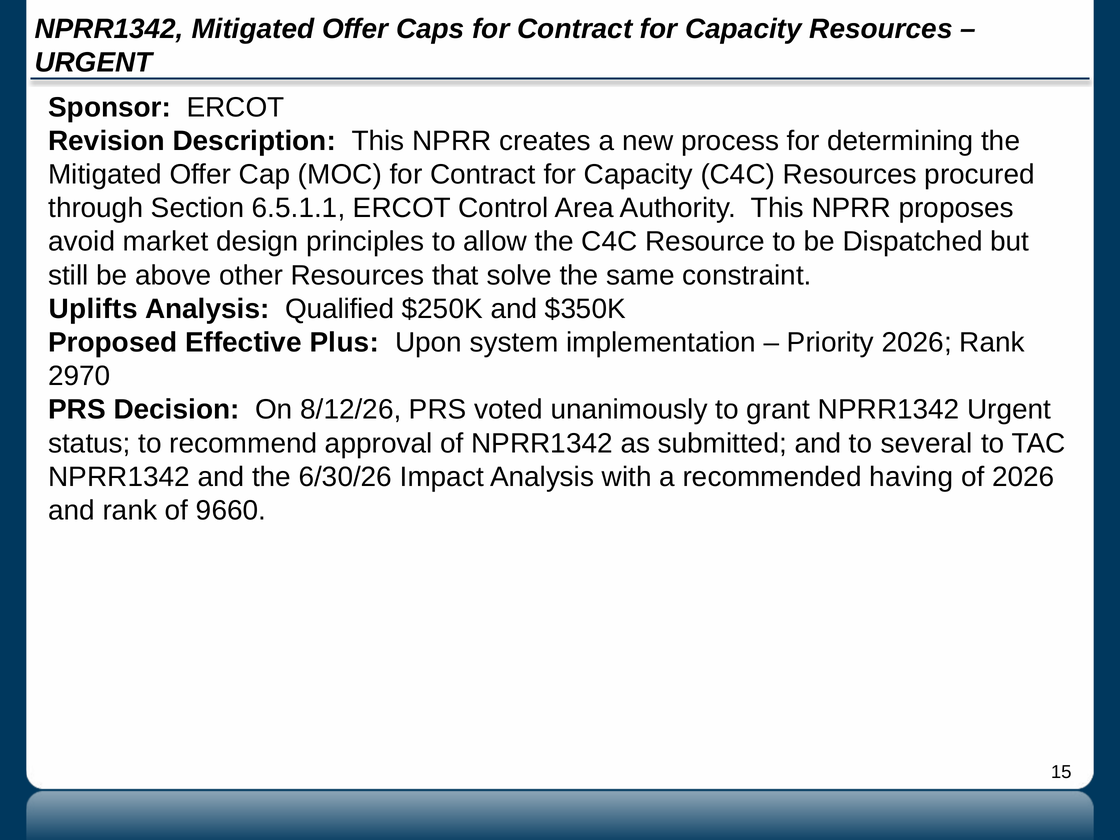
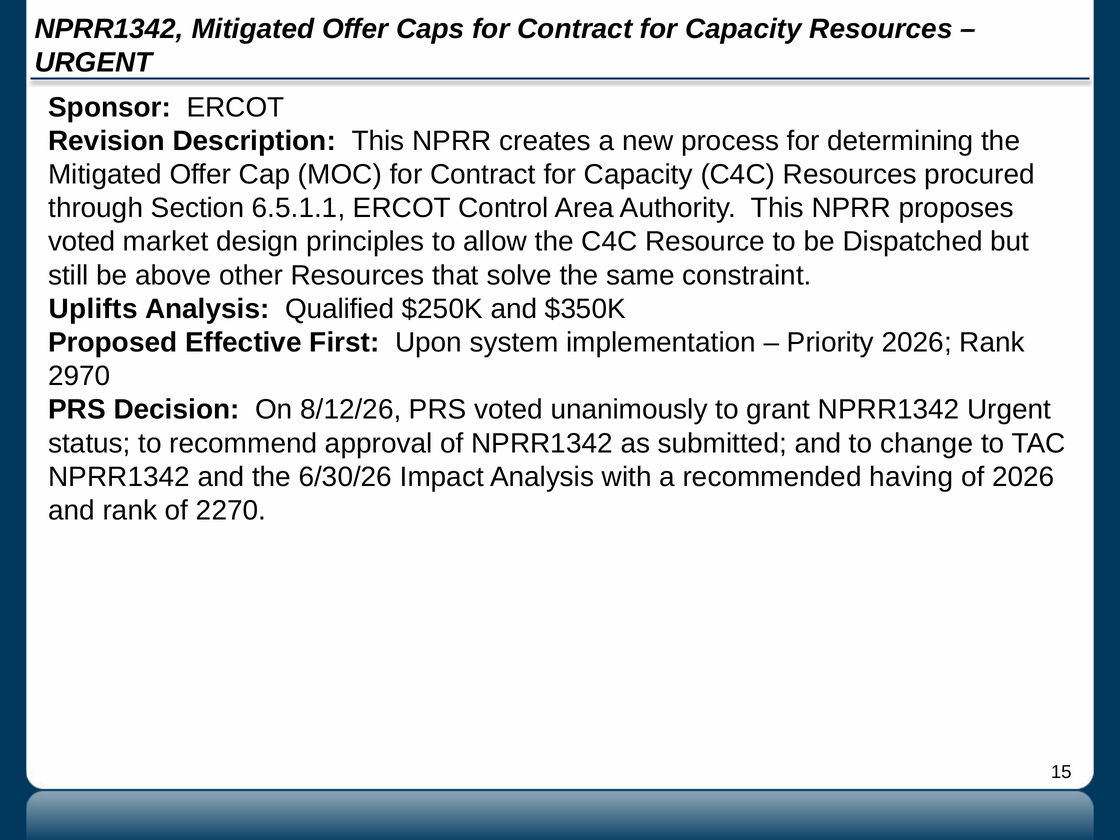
avoid: avoid -> voted (82, 242)
Plus: Plus -> First (344, 343)
several: several -> change (927, 443)
9660: 9660 -> 2270 (231, 511)
